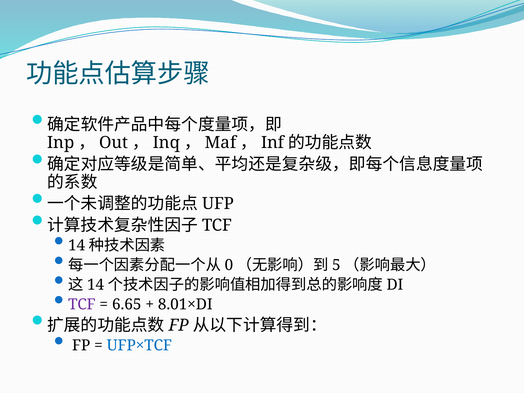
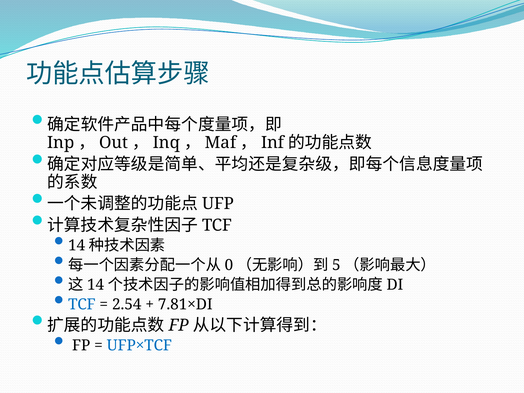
TCF colour: purple -> blue (82, 304)
6.65: 6.65 -> 2.54 (127, 304)
8.01×DI: 8.01×DI -> 7.81×DI (185, 304)
